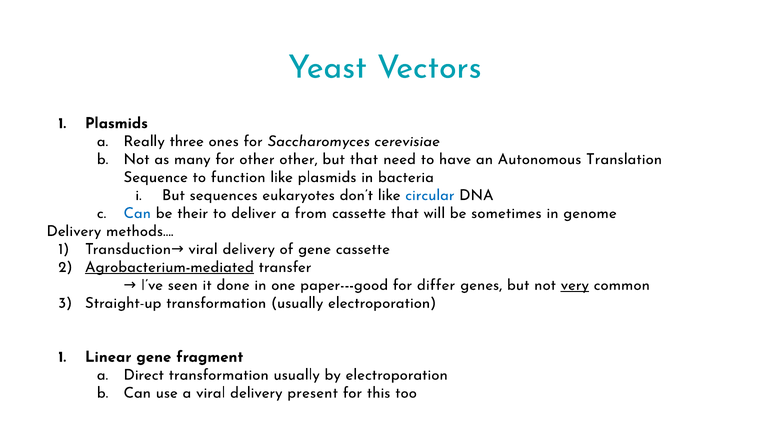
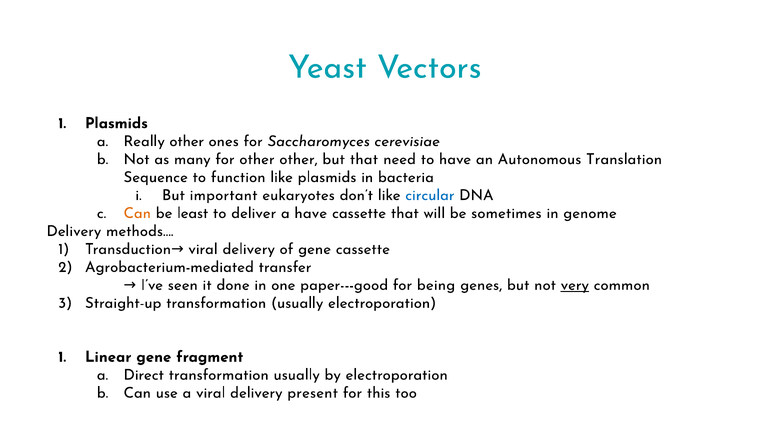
Really three: three -> other (187, 141)
sequences: sequences -> important (224, 195)
Can colour: blue -> orange (137, 213)
their: their -> least (193, 213)
a from: from -> have (311, 213)
Agrobacterium-mediated underline: present -> none (169, 267)
differ: differ -> being (436, 285)
